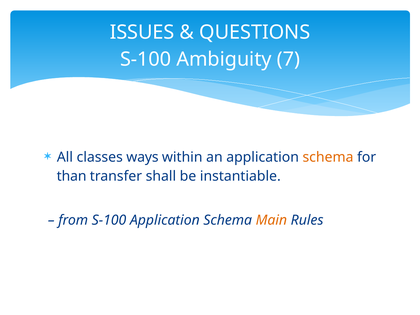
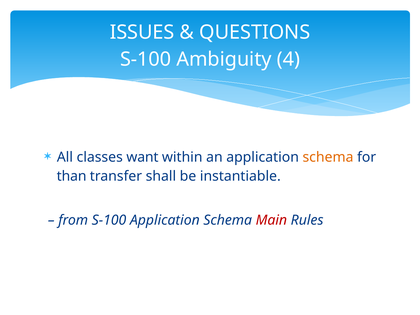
7: 7 -> 4 (288, 59)
ways: ways -> want (142, 157)
Main colour: orange -> red (271, 220)
